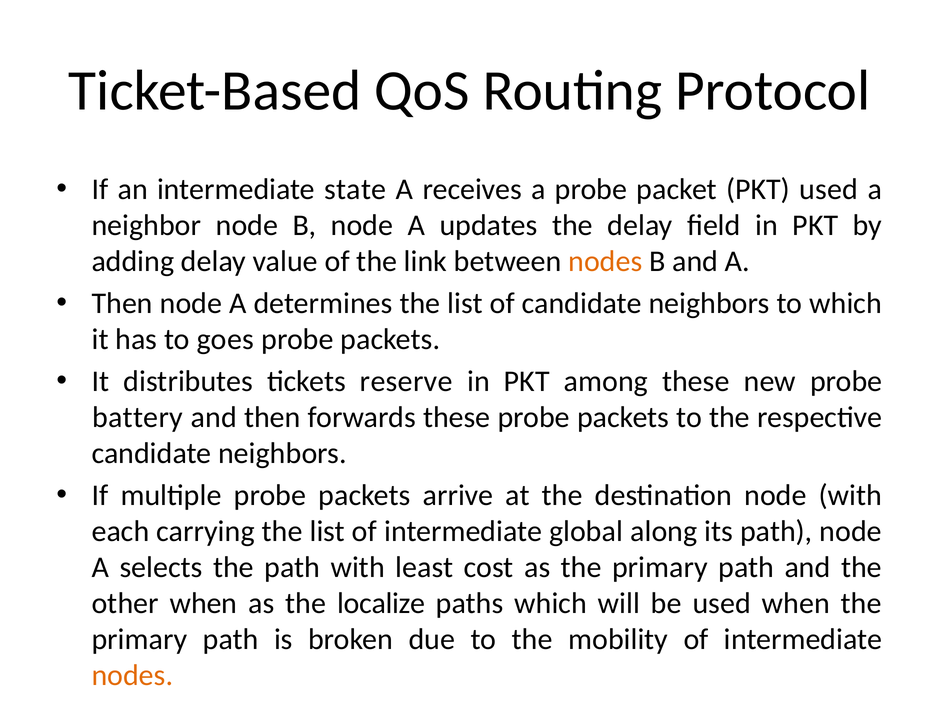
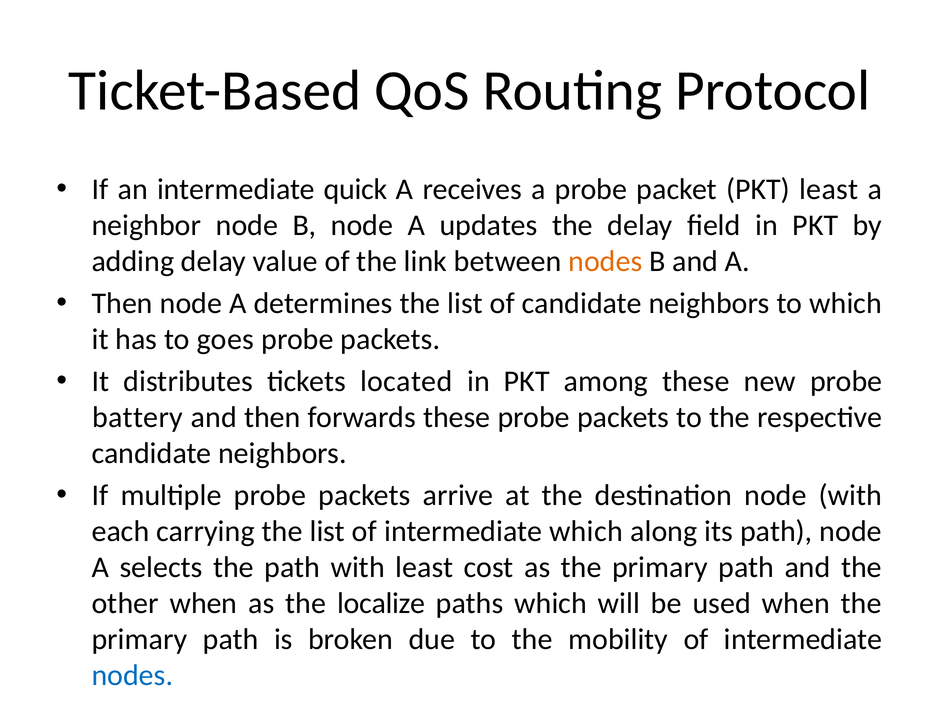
state: state -> quick (355, 189)
PKT used: used -> least (829, 189)
reserve: reserve -> located (406, 381)
intermediate global: global -> which (586, 531)
nodes colour: orange -> blue (132, 675)
